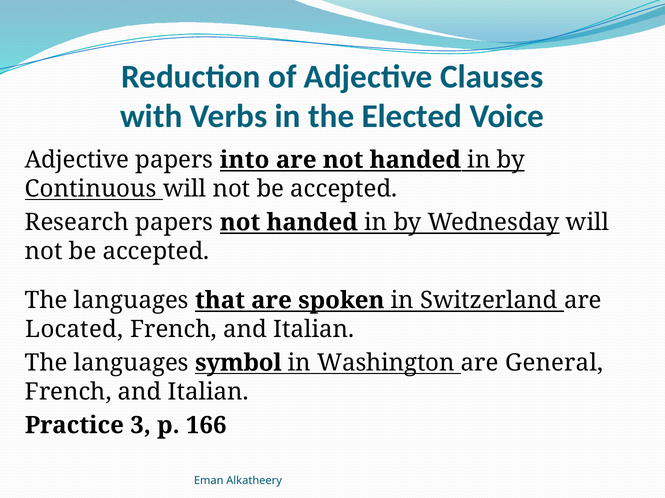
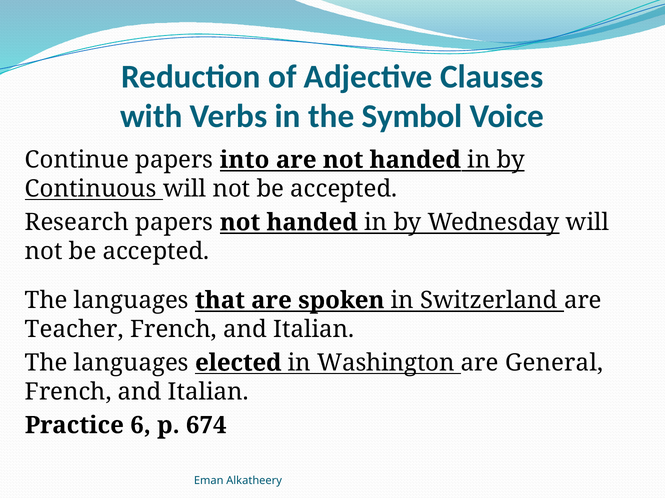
Elected: Elected -> Symbol (412, 117)
Adjective: Adjective -> Continue (77, 160)
Located: Located -> Teacher (74, 330)
symbol: symbol -> elected (238, 363)
3: 3 -> 6 (140, 426)
166: 166 -> 674 (206, 426)
